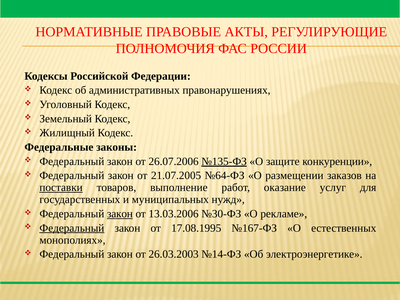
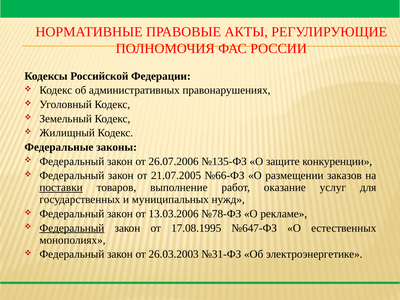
№135-ФЗ underline: present -> none (224, 161)
№64-ФЗ: №64-ФЗ -> №66-ФЗ (225, 176)
закон underline: present -> none (120, 214)
№30-ФЗ: №30-ФЗ -> №78-ФЗ (221, 214)
№167-ФЗ: №167-ФЗ -> №647-ФЗ (254, 228)
№14-ФЗ: №14-ФЗ -> №31-ФЗ (221, 254)
